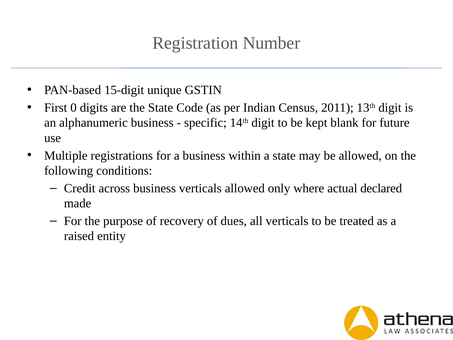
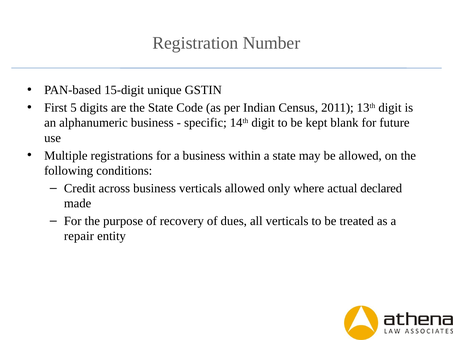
0: 0 -> 5 (74, 108)
raised: raised -> repair (79, 236)
